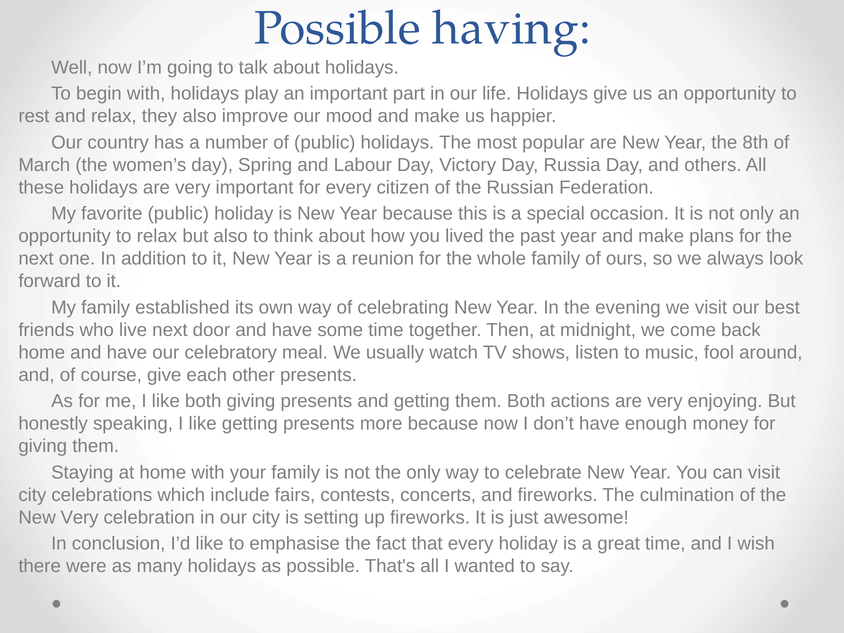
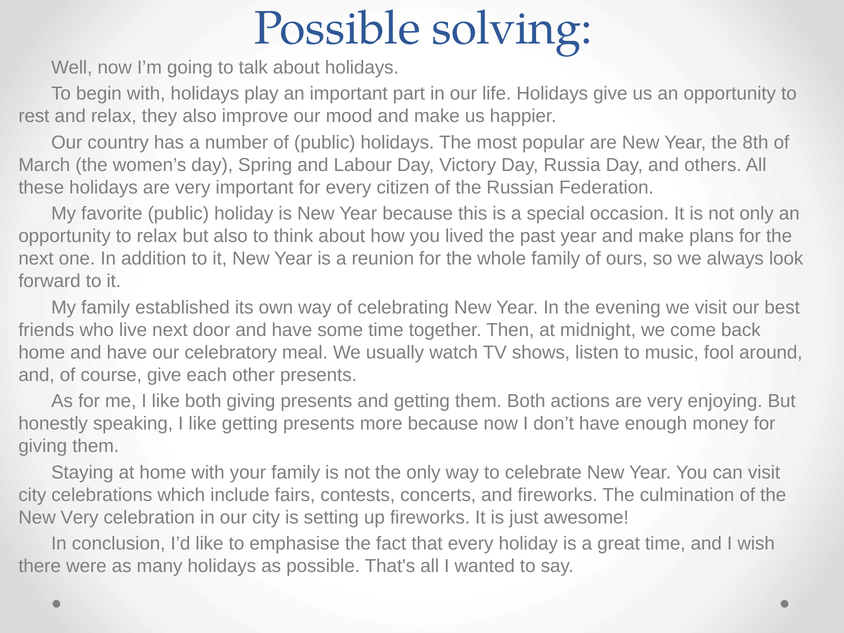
having: having -> solving (512, 28)
